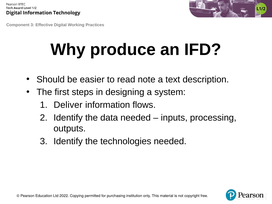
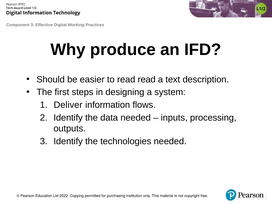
read note: note -> read (147, 79)
